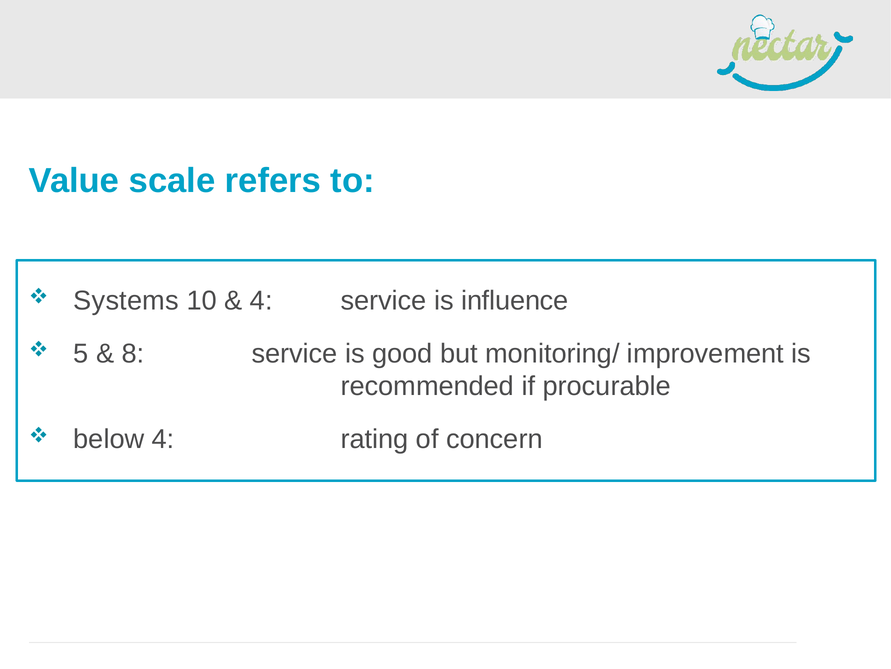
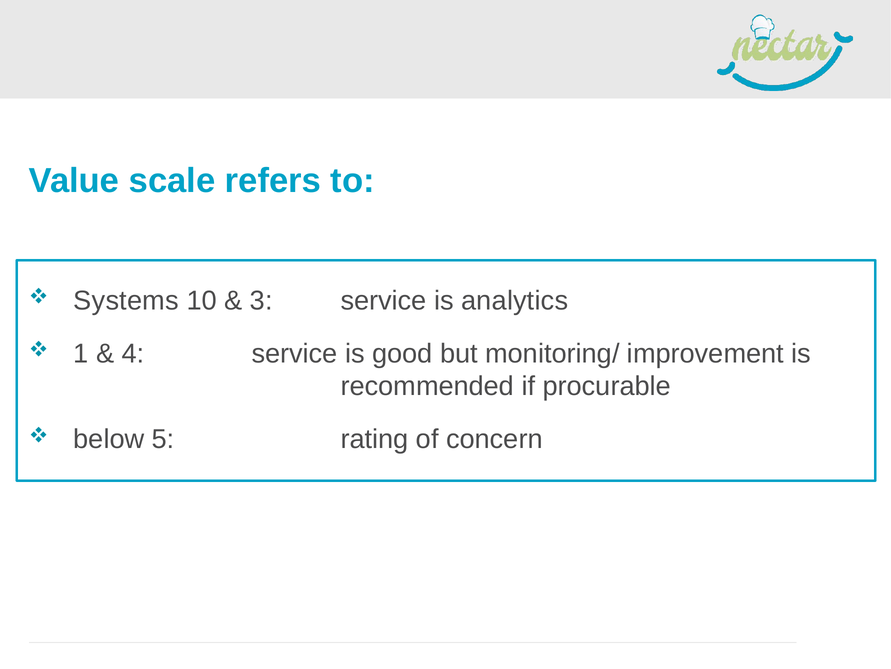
4: 4 -> 3 (261, 300)
influence: influence -> analytics (515, 300)
5: 5 -> 1 (81, 353)
8: 8 -> 4 (133, 353)
below 4: 4 -> 5 (163, 439)
